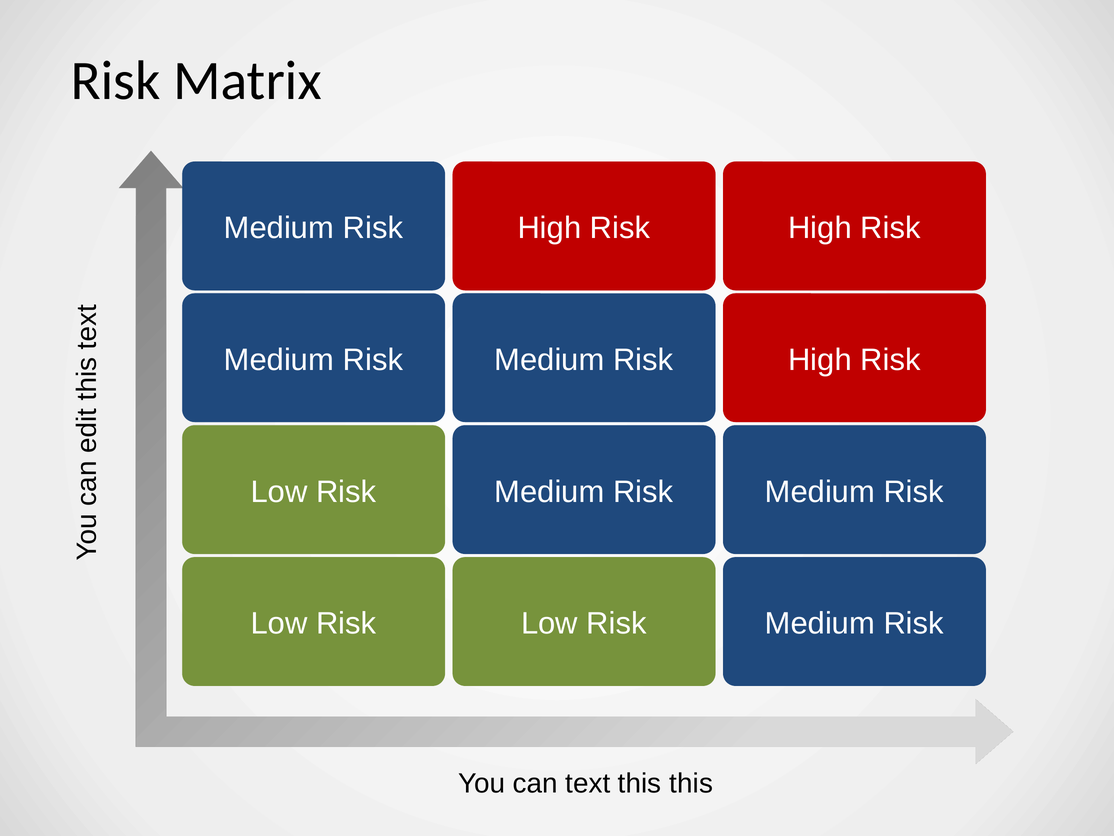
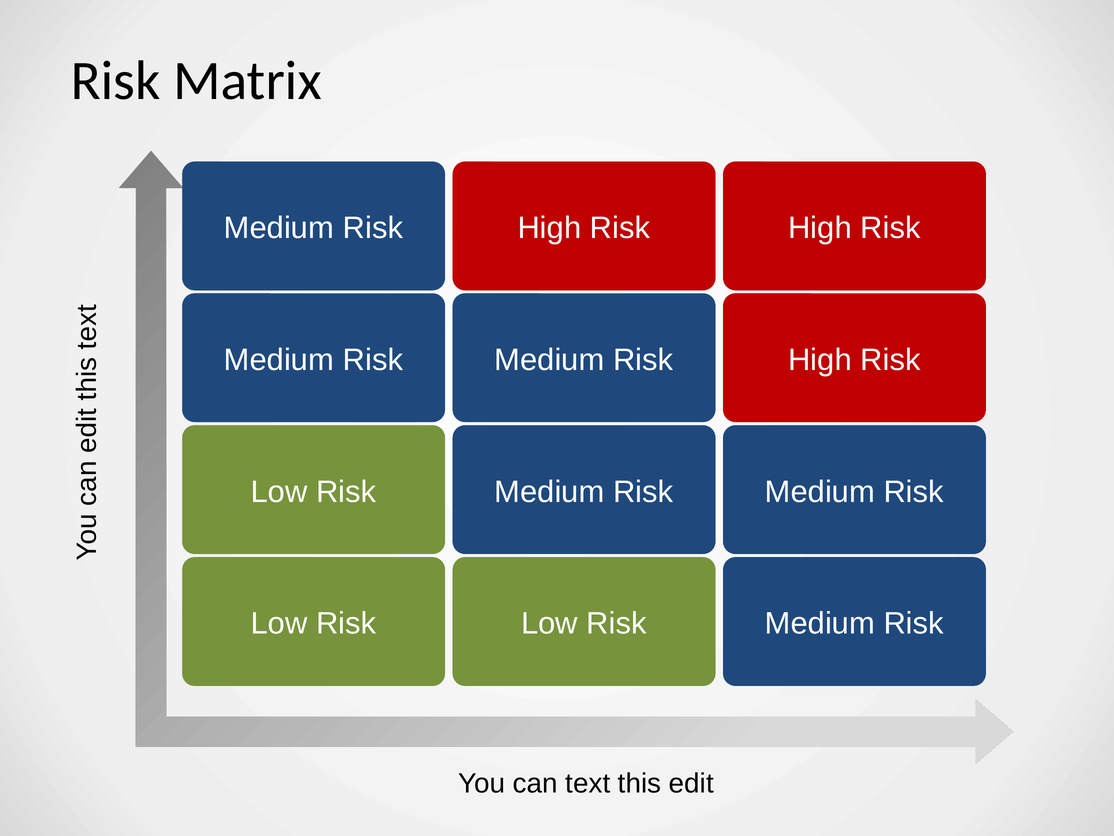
this this: this -> edit (691, 783)
